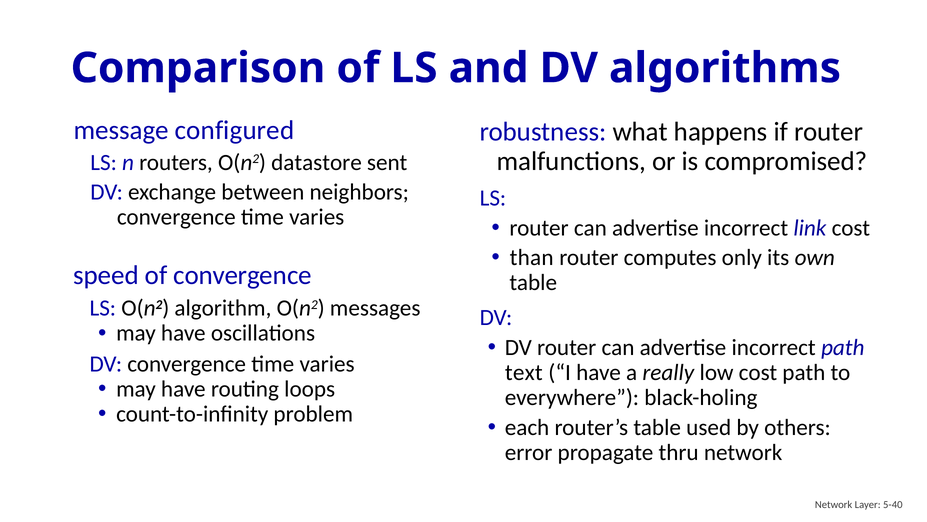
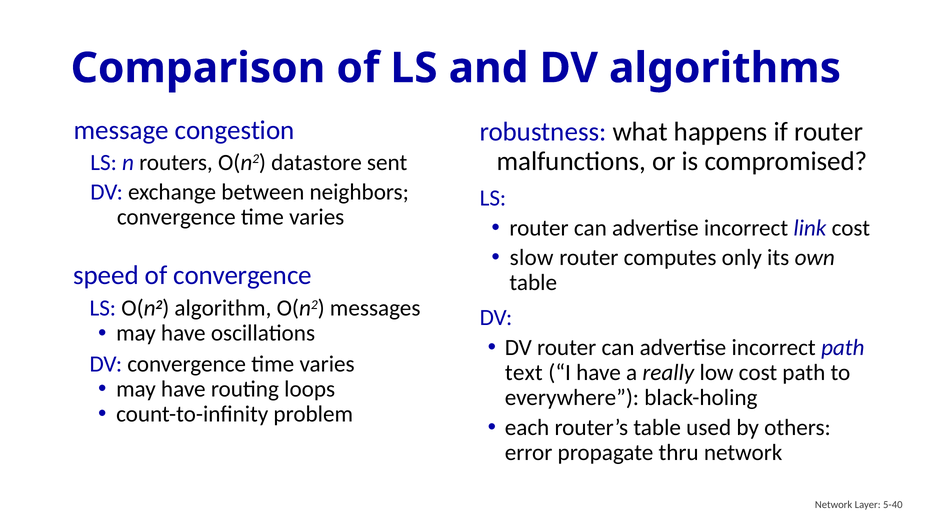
configured: configured -> congestion (235, 130)
than: than -> slow (532, 257)
